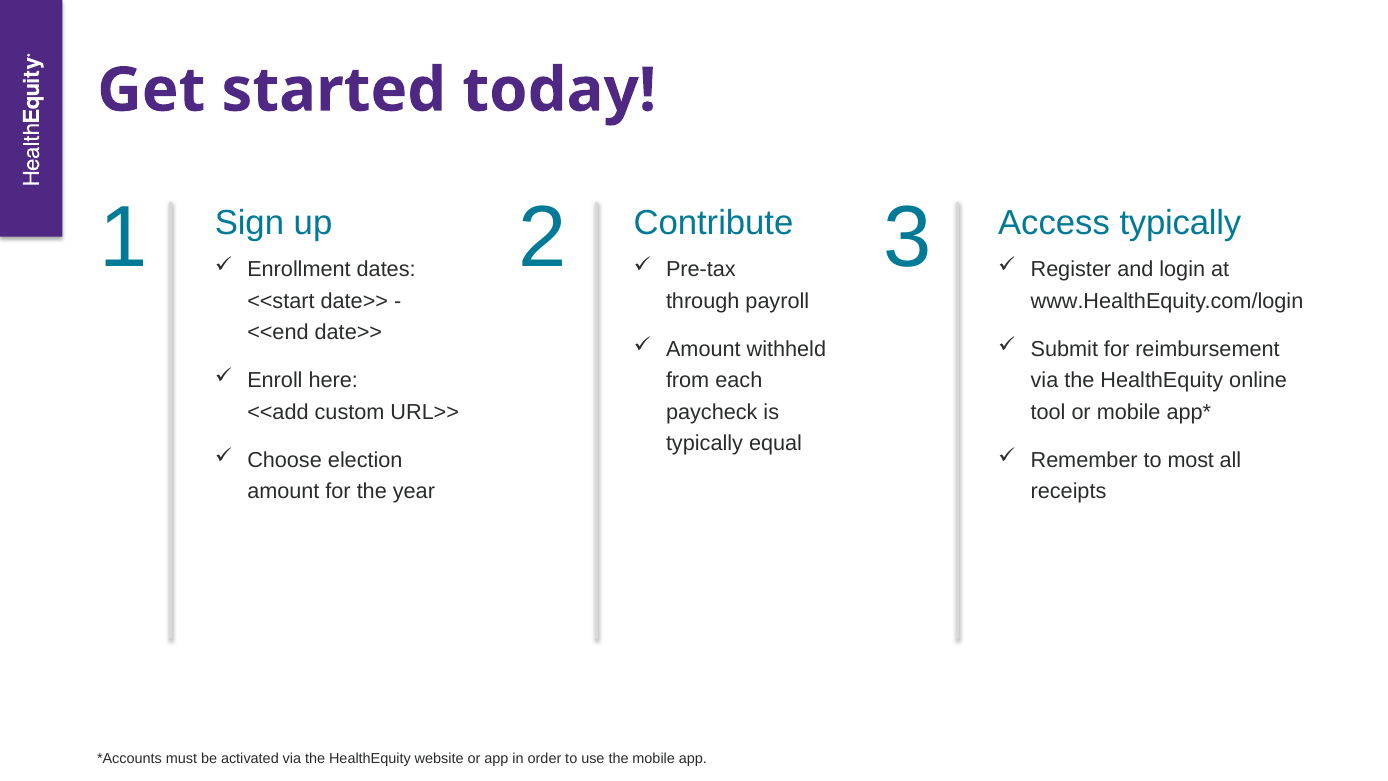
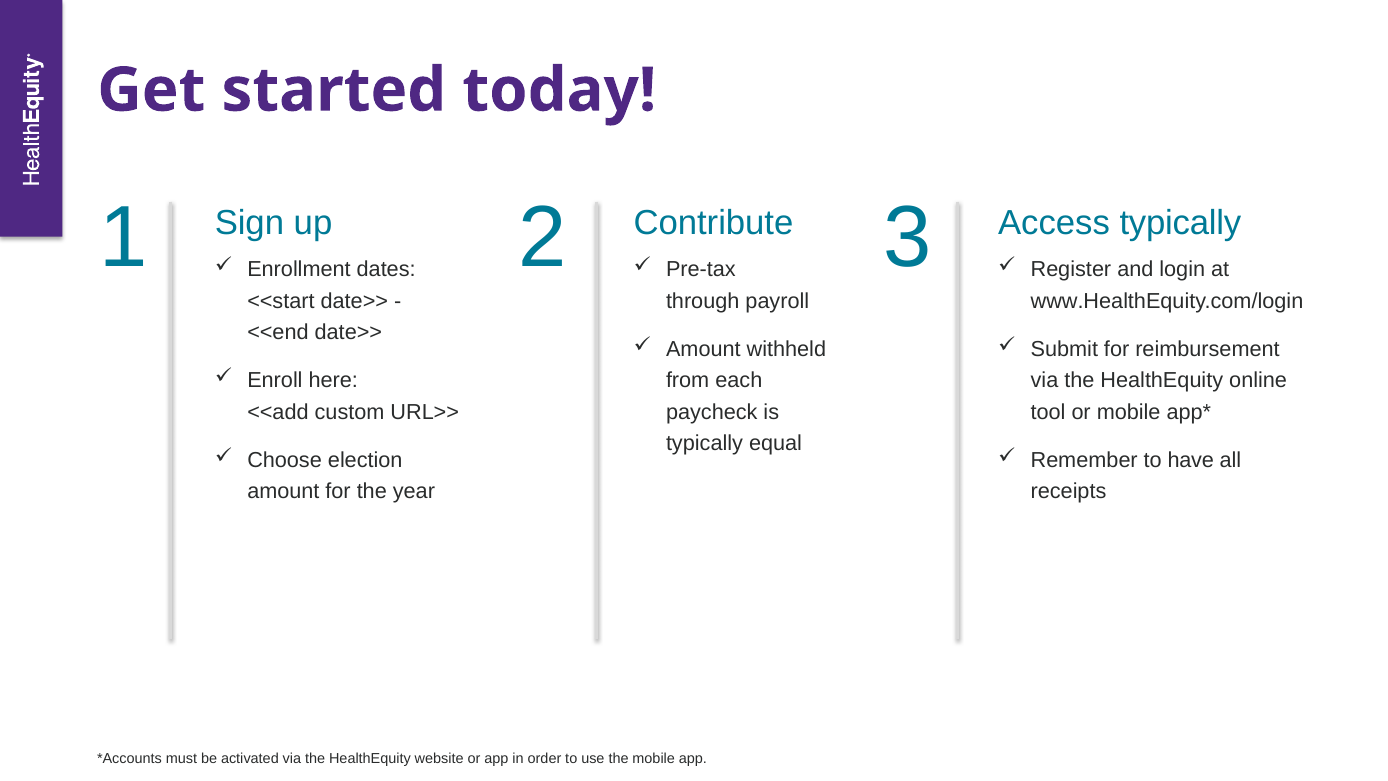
most: most -> have (1191, 460)
